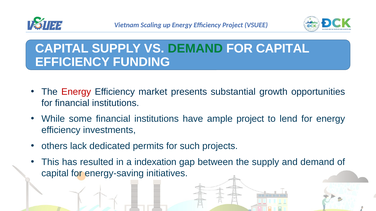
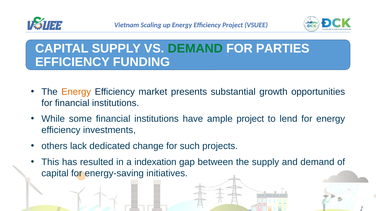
FOR CAPITAL: CAPITAL -> PARTIES (283, 49)
Energy colour: red -> orange (76, 92)
permits: permits -> change (148, 146)
